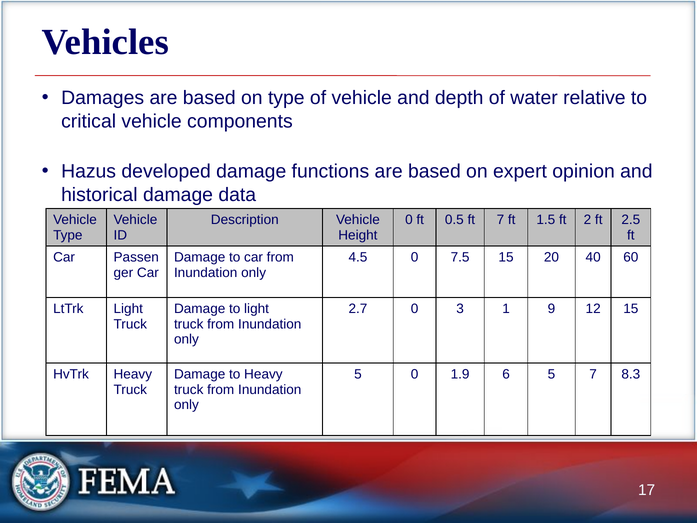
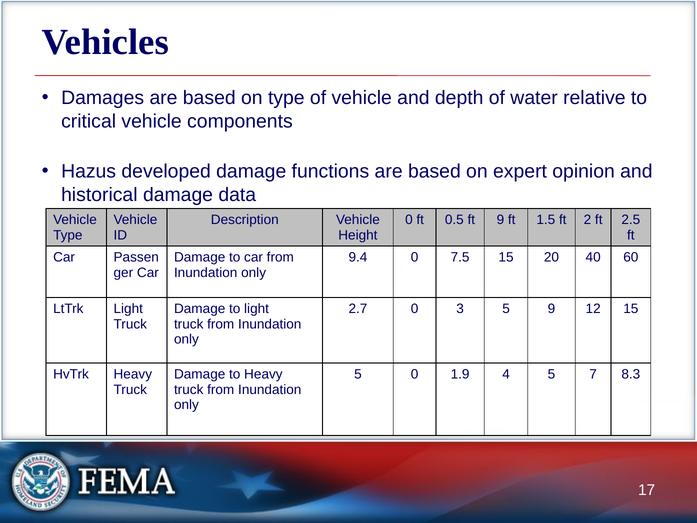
ft 7: 7 -> 9 (500, 220)
4.5: 4.5 -> 9.4 (358, 257)
3 1: 1 -> 5 (506, 309)
6: 6 -> 4 (506, 374)
